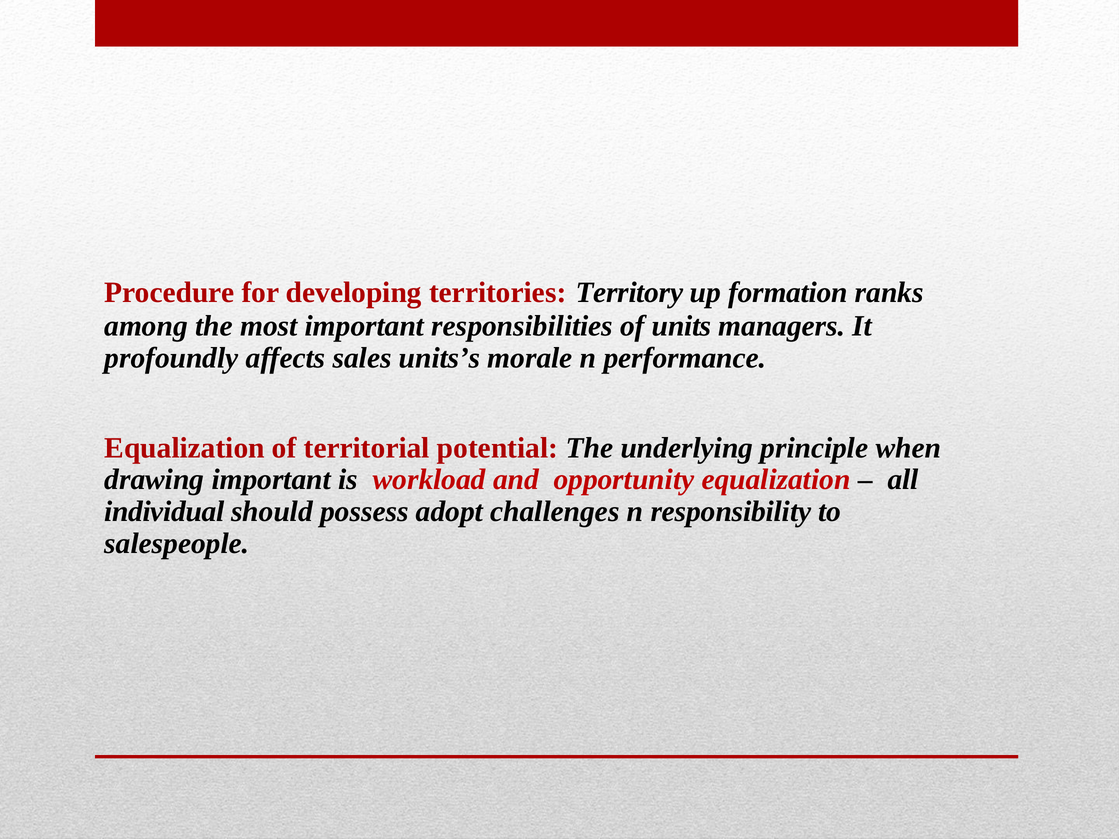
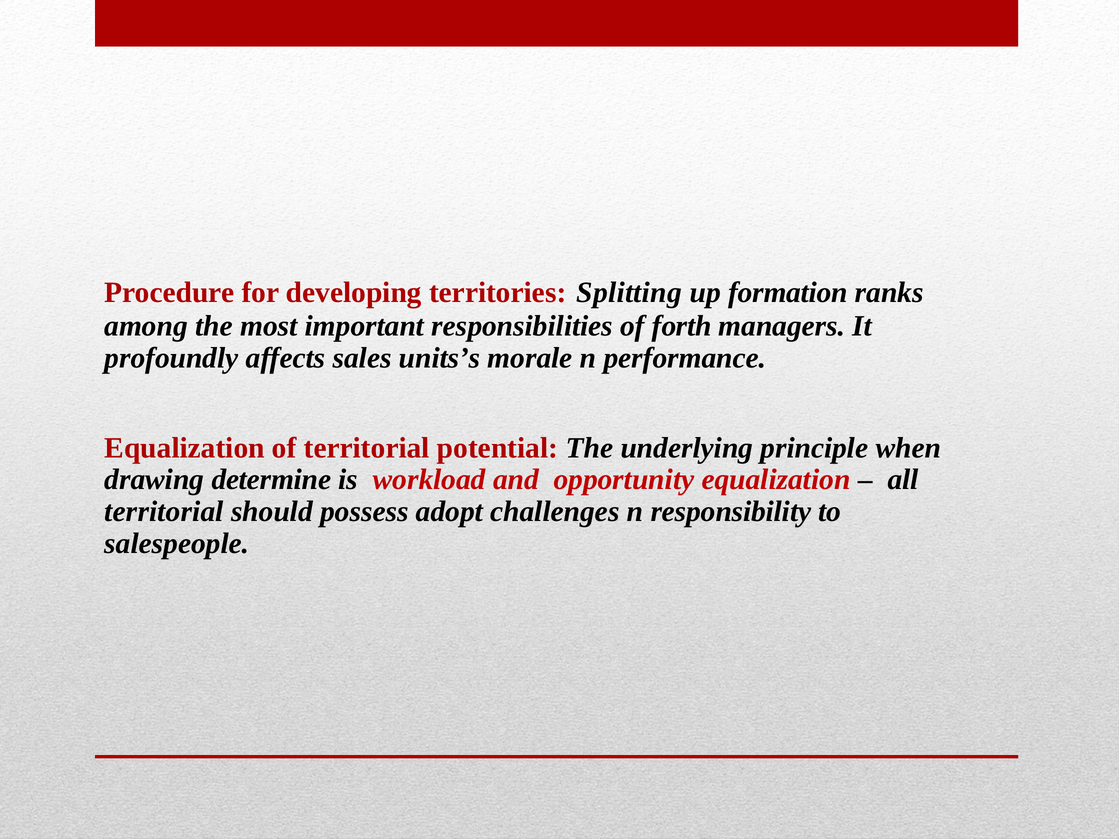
Territory: Territory -> Splitting (629, 293)
units: units -> forth (682, 326)
drawing important: important -> determine (271, 480)
individual: individual -> territorial (164, 512)
